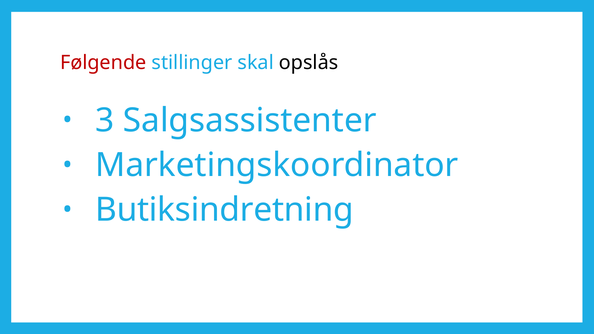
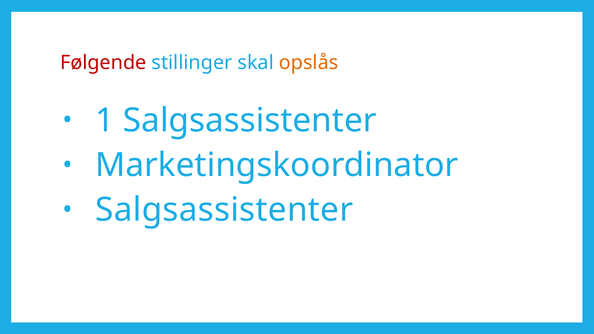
opslås colour: black -> orange (309, 63)
3: 3 -> 1 (105, 120)
Butiksindretning: Butiksindretning -> Salgsassistenter (224, 210)
